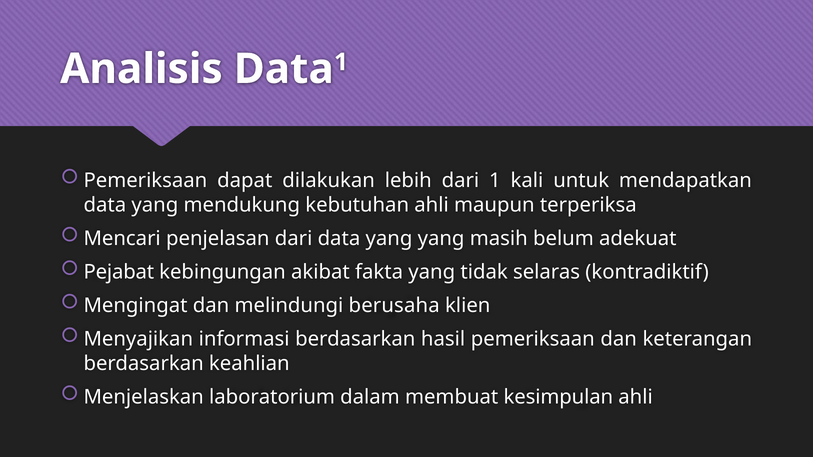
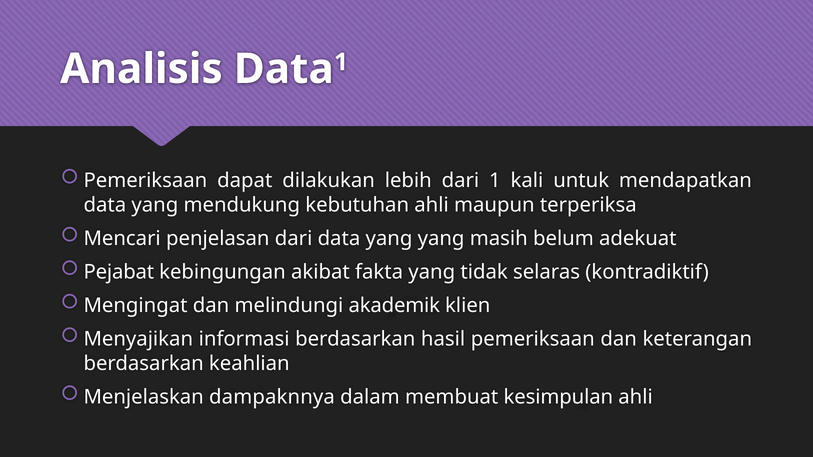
berusaha: berusaha -> akademik (394, 306)
laboratorium: laboratorium -> dampaknnya (272, 397)
